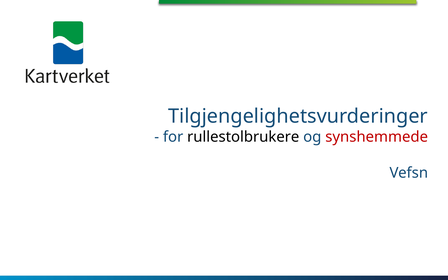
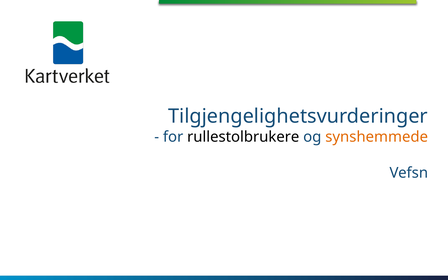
synshemmede colour: red -> orange (377, 137)
